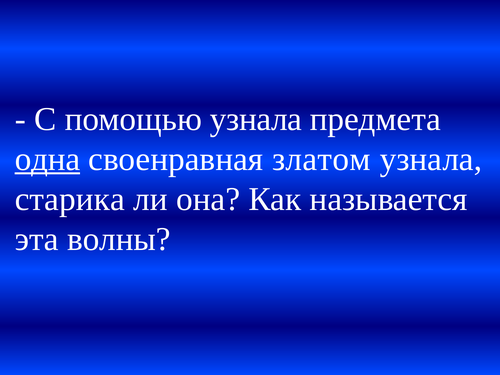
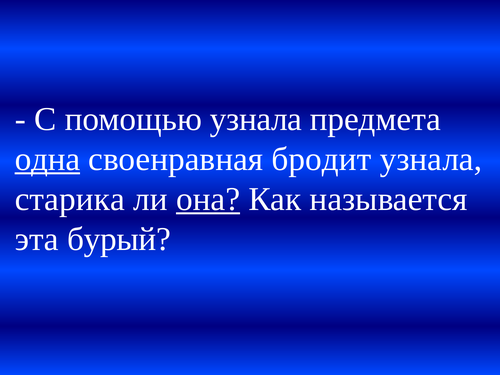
златом: златом -> бродит (321, 159)
она underline: none -> present (208, 199)
волны: волны -> бурый (119, 239)
